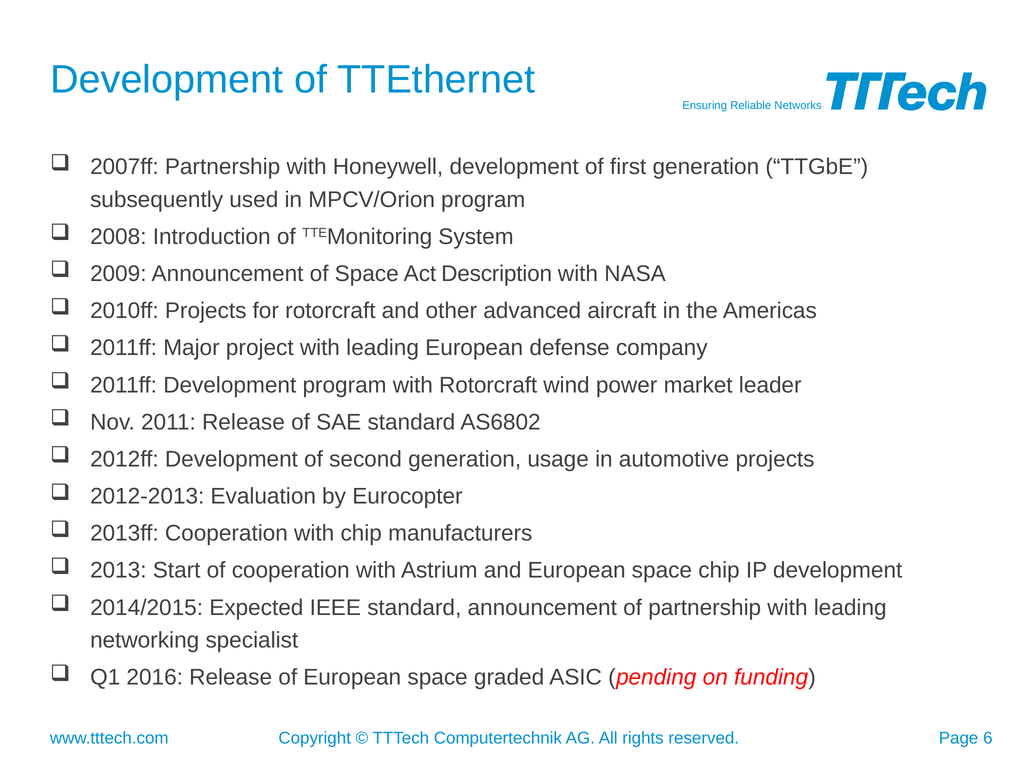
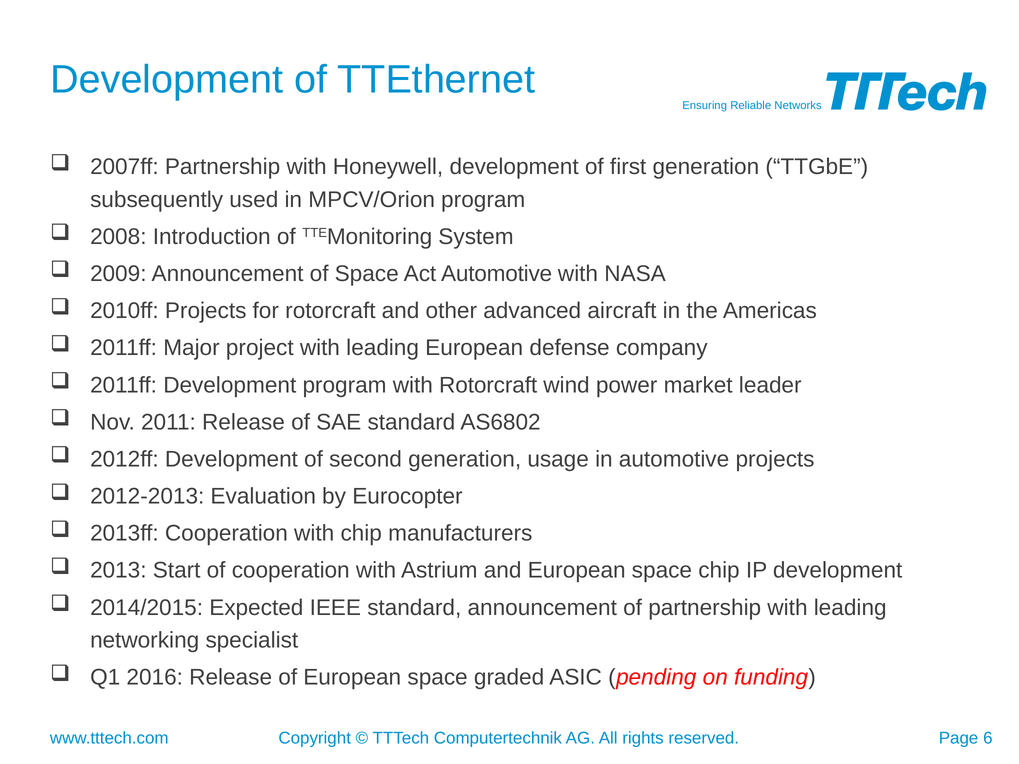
Act Description: Description -> Automotive (497, 274)
